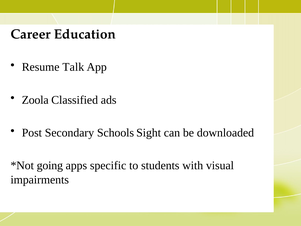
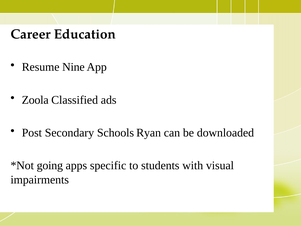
Talk: Talk -> Nine (73, 67)
Sight: Sight -> Ryan (149, 133)
